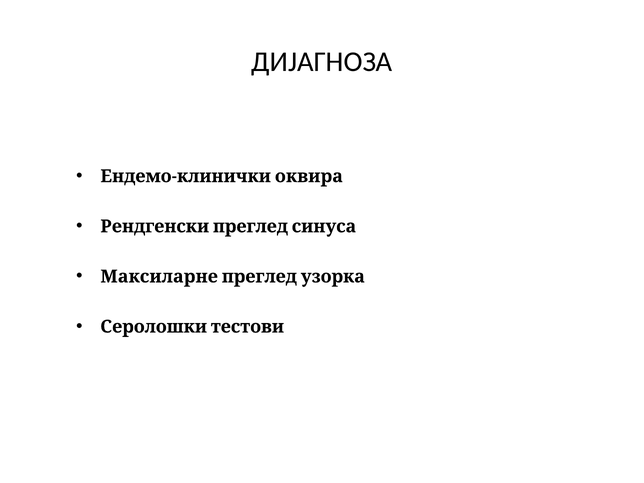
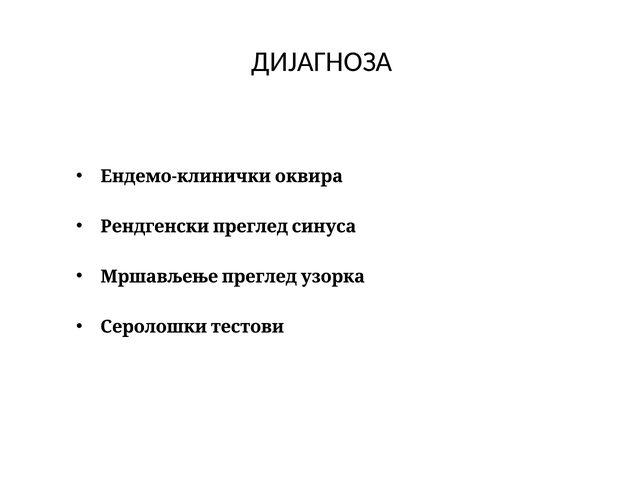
Максиларне: Максиларне -> Мршављење (159, 277)
